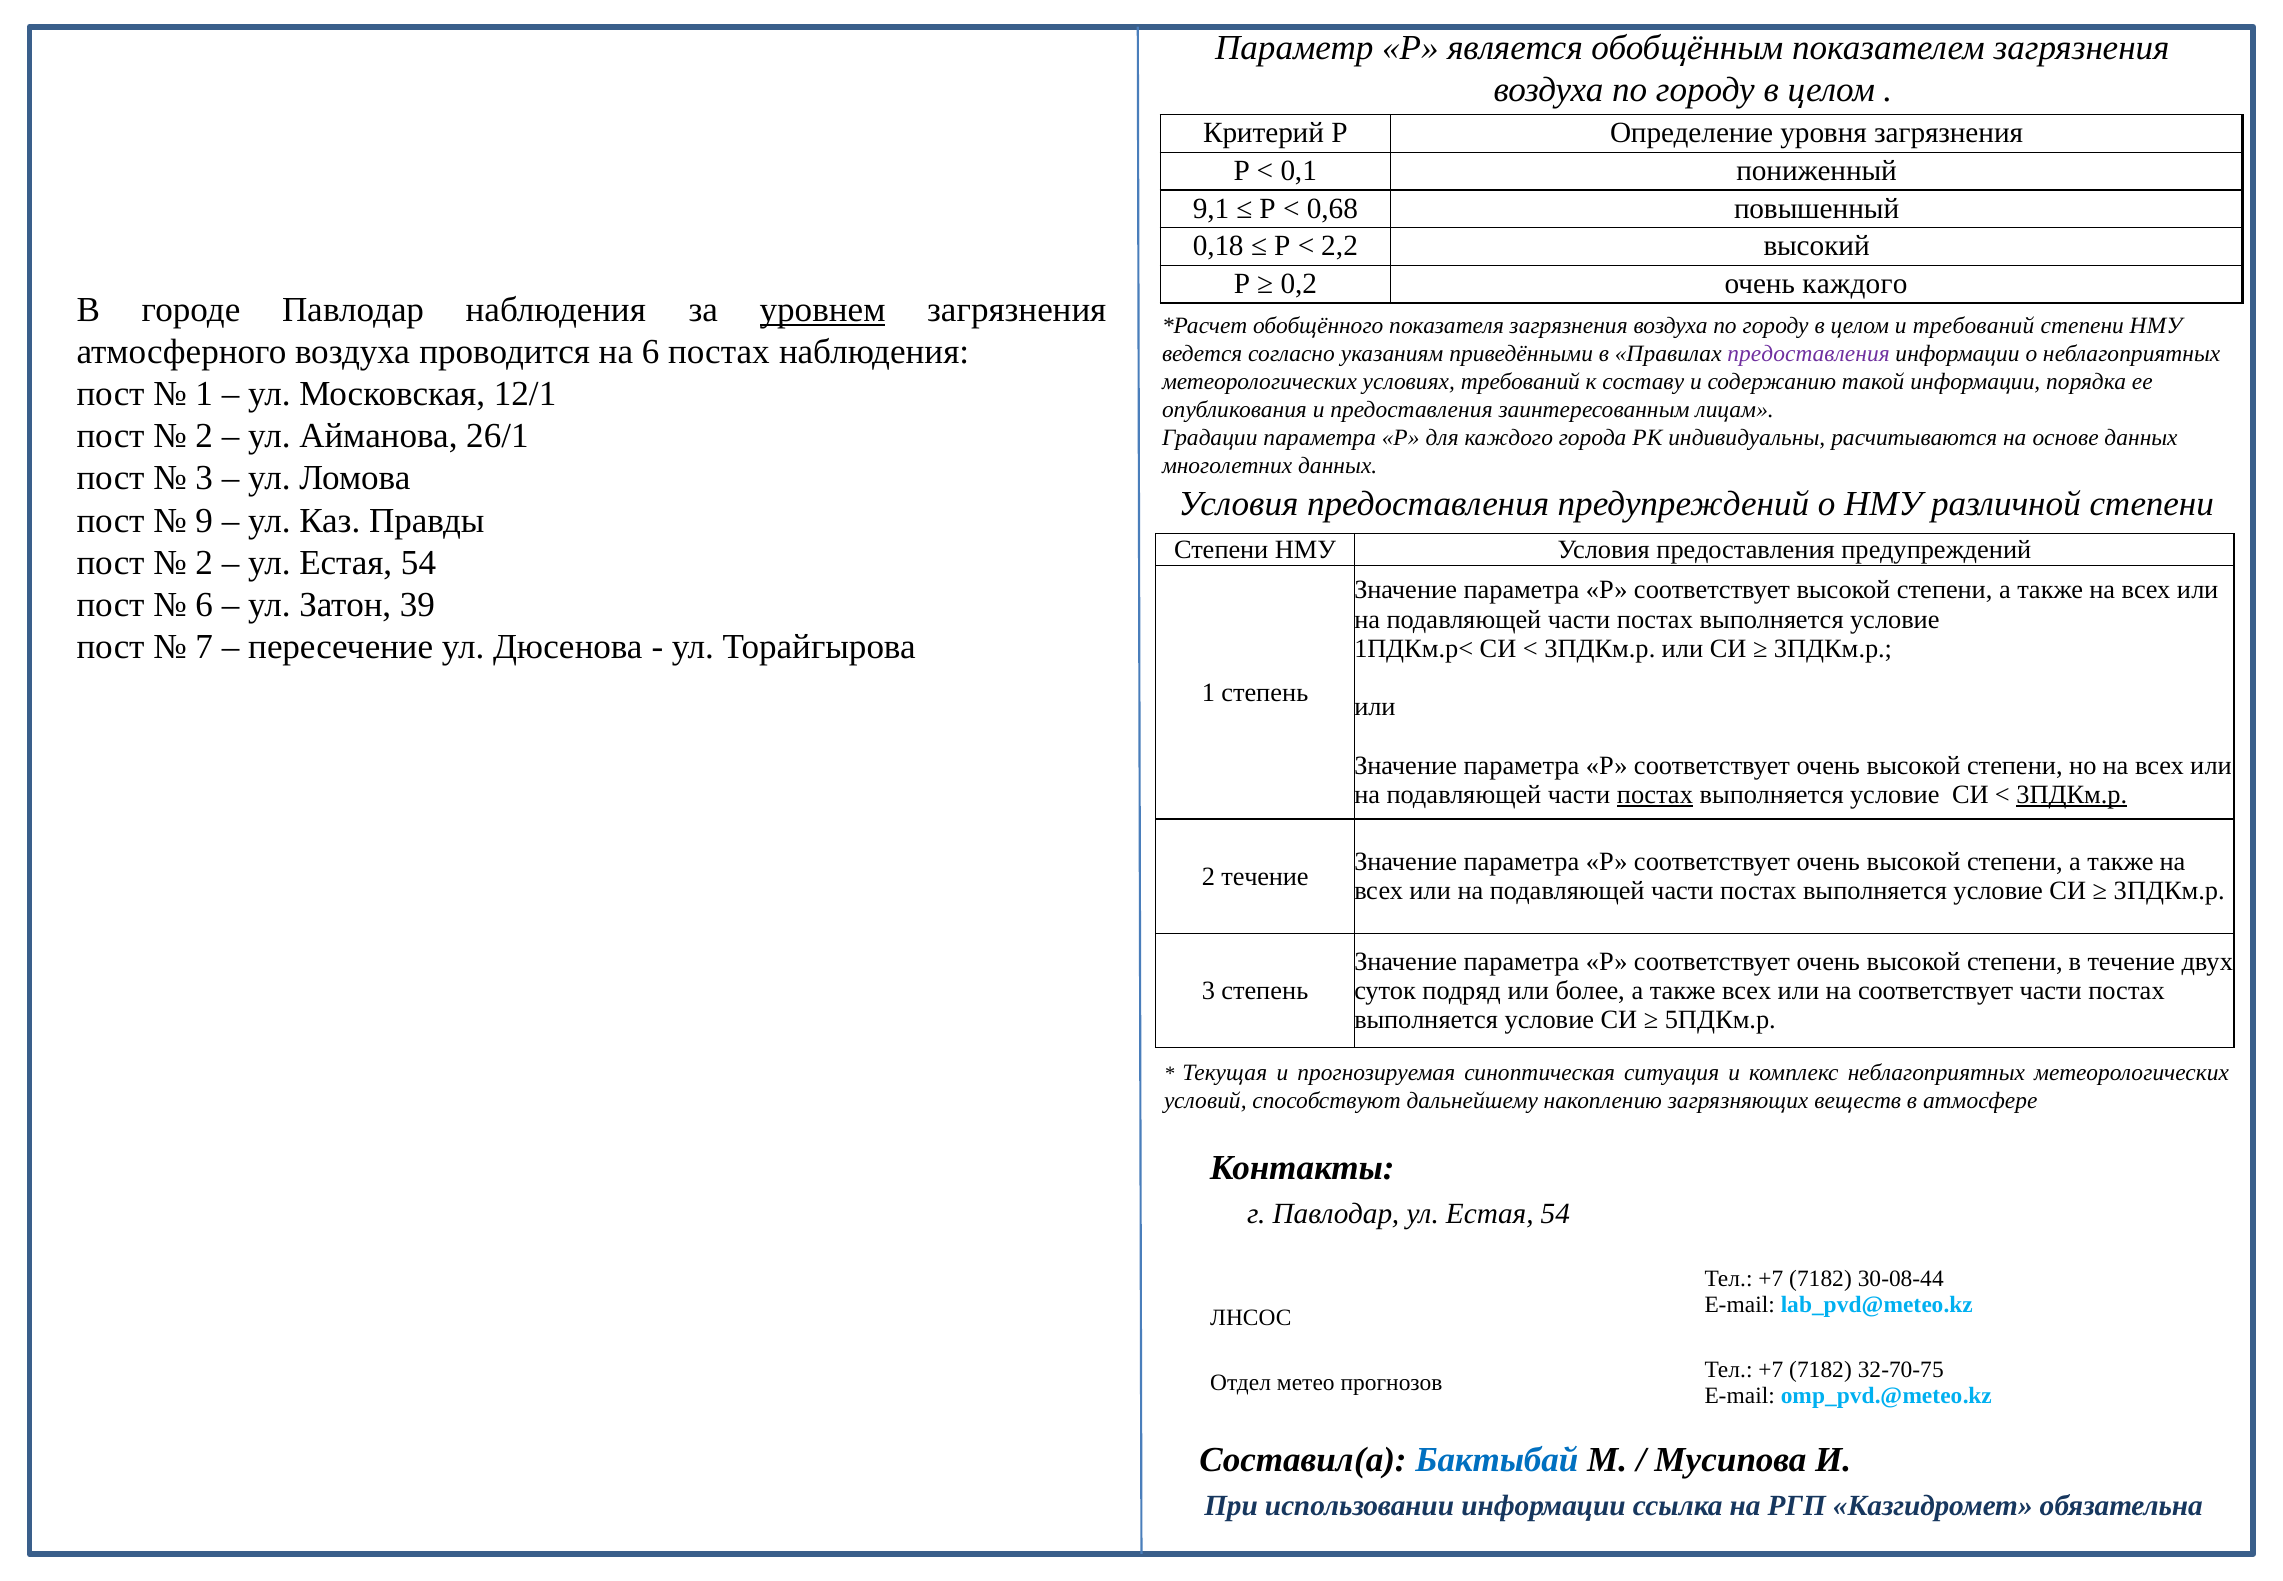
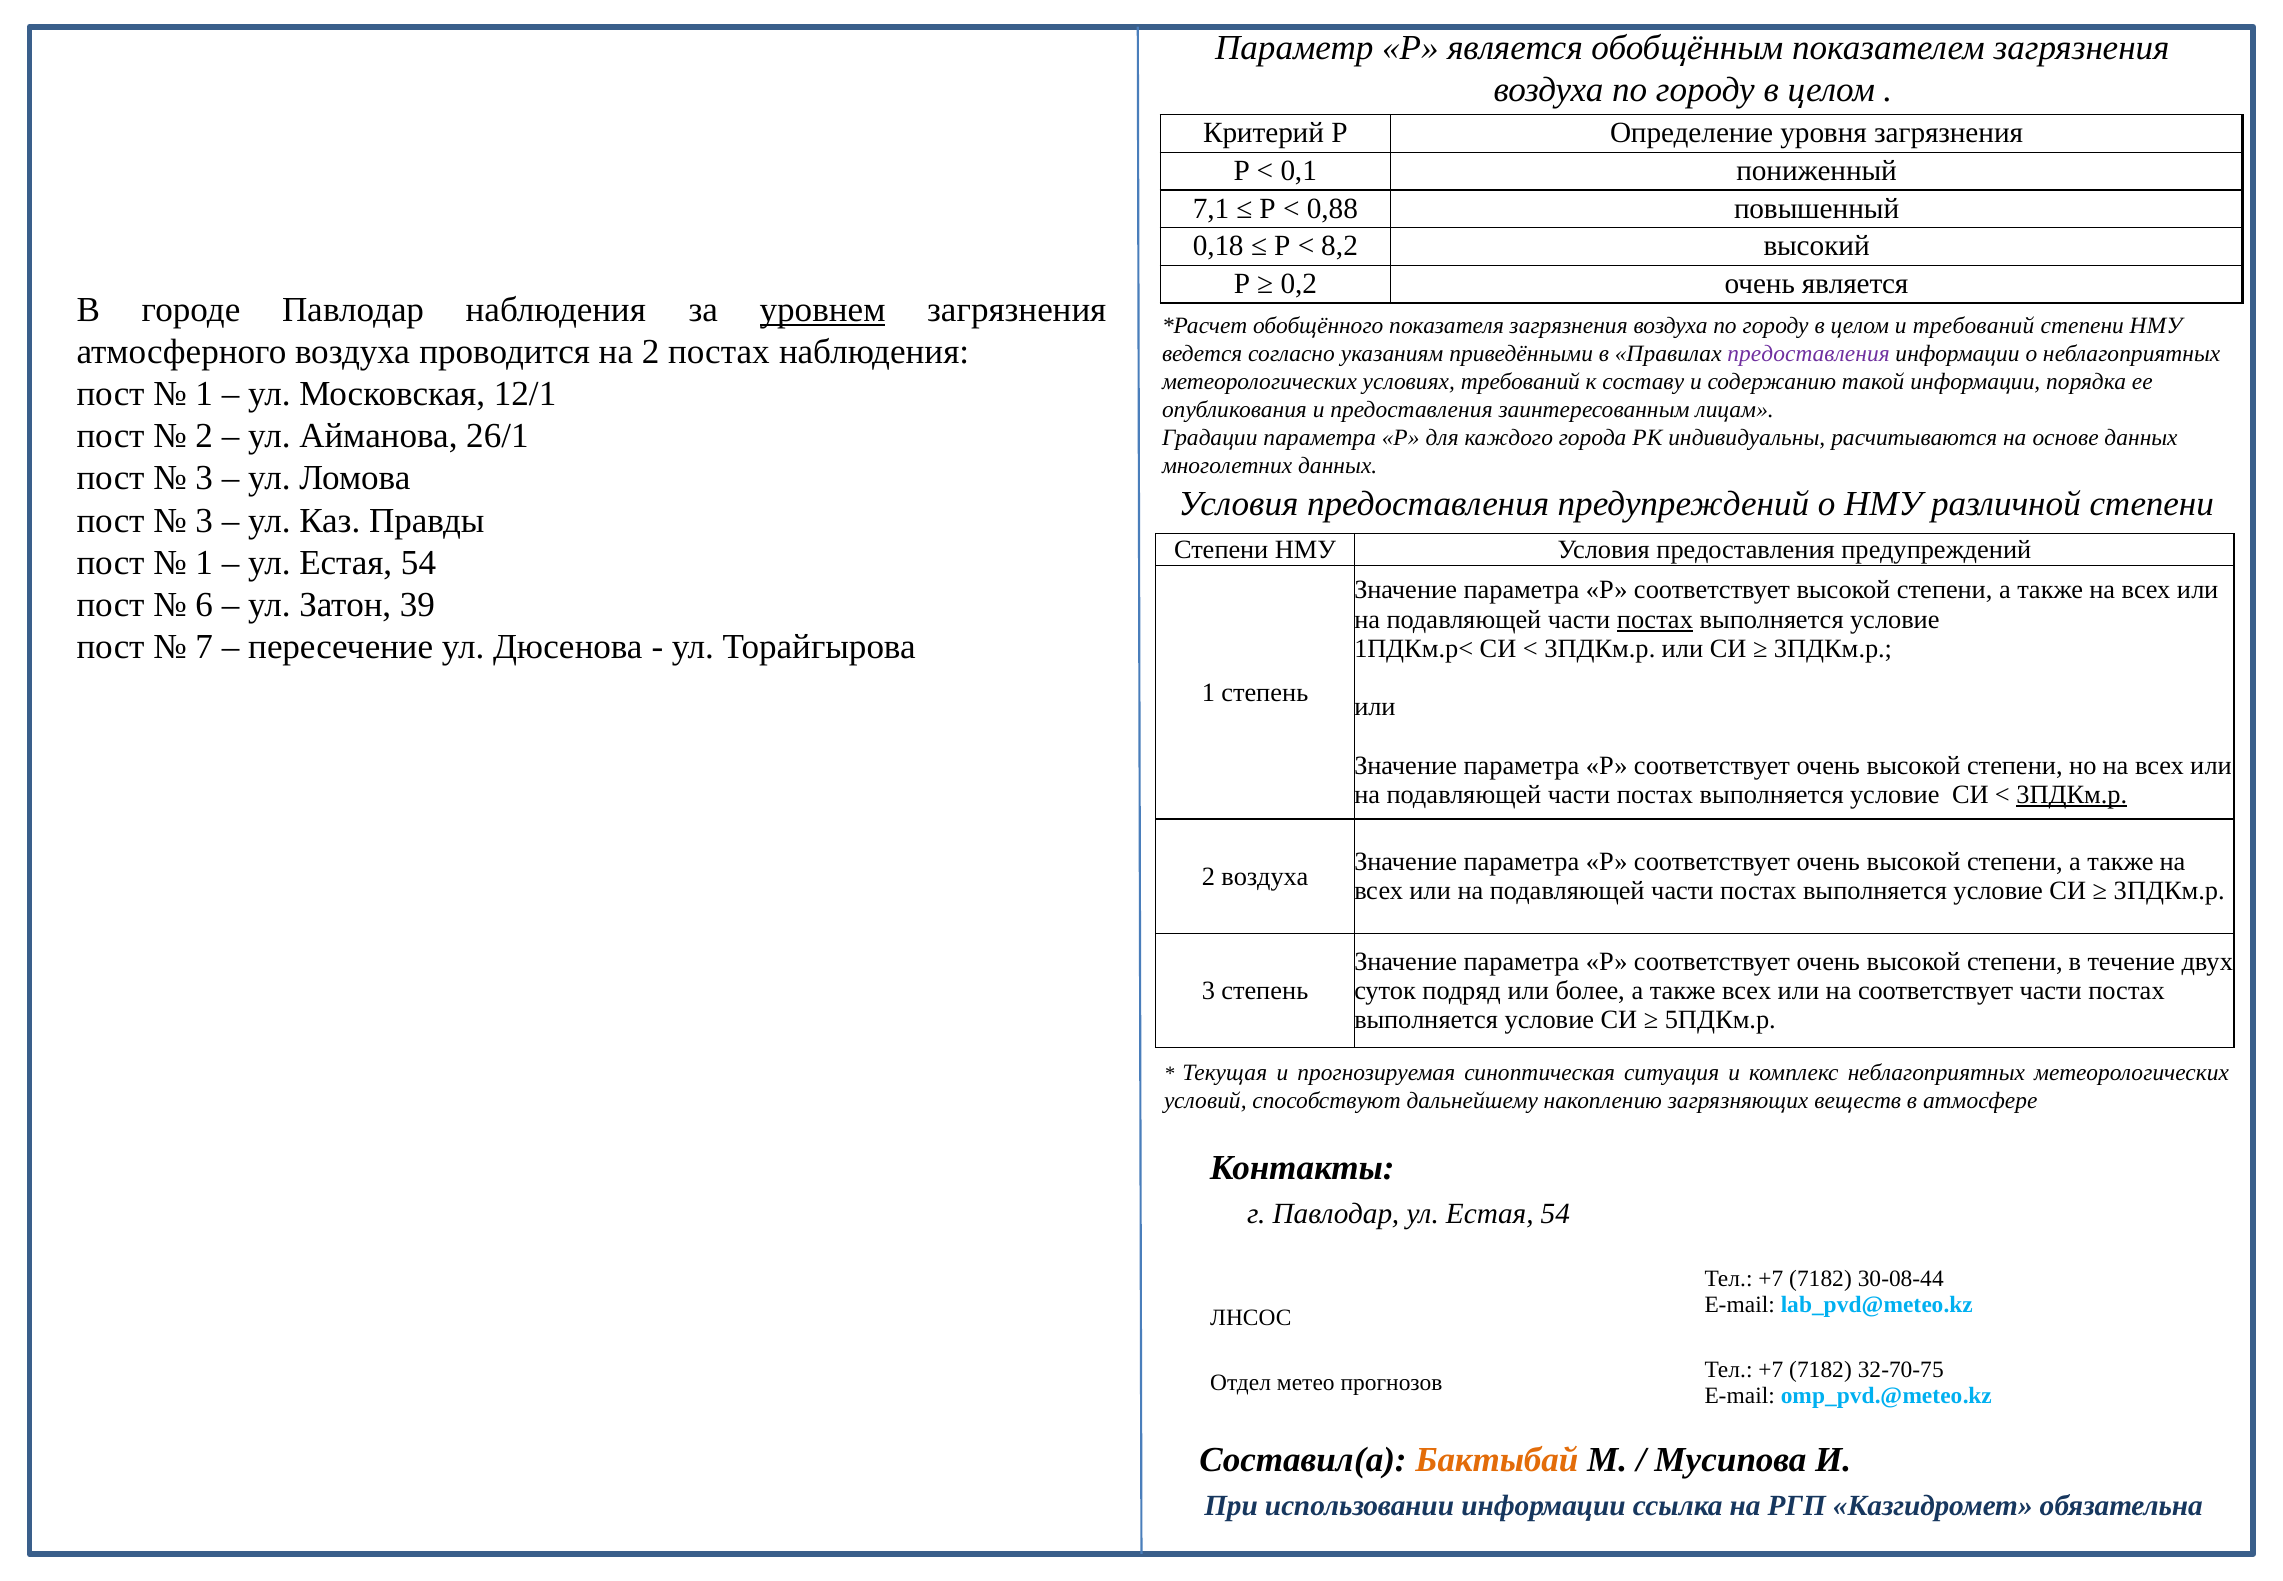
9,1: 9,1 -> 7,1 (1211, 209)
0,68: 0,68 -> 0,88 (1332, 209)
2,2: 2,2 -> 8,2 (1340, 246)
очень каждого: каждого -> является (1855, 284)
на 6: 6 -> 2 (651, 352)
9: 9 -> 3 (204, 520)
2: 2 -> 1 (204, 562)
постах underline: none -> present (1655, 619)
постах underline: present -> none (1655, 794)
2 течение: течение -> воздуха (1265, 876)
Бактыбай colour: blue -> orange (1497, 1459)
